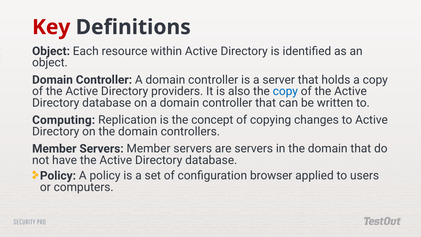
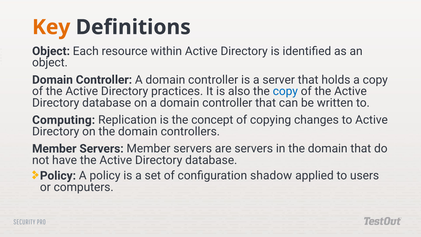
Key colour: red -> orange (51, 27)
providers: providers -> practices (177, 91)
browser: browser -> shadow (271, 176)
